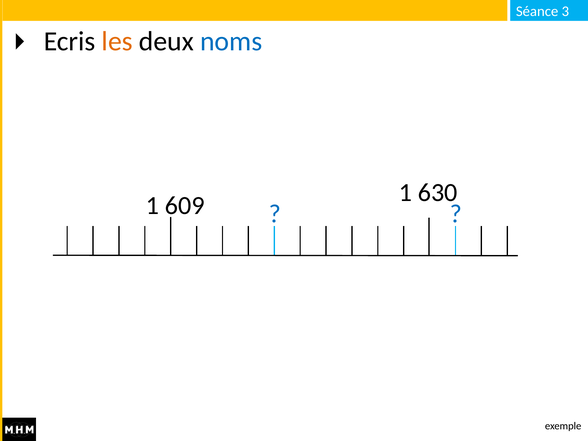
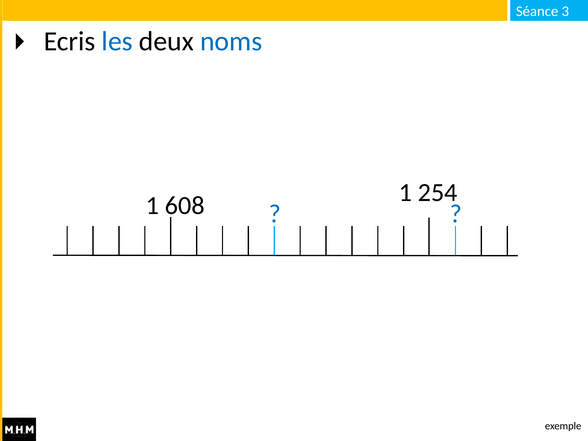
les colour: orange -> blue (117, 41)
630: 630 -> 254 (438, 193)
609: 609 -> 608 (185, 206)
